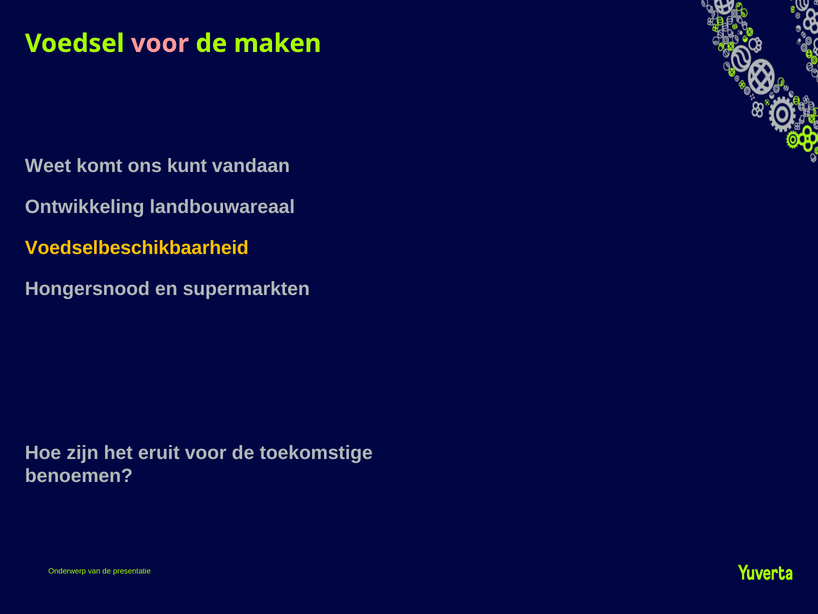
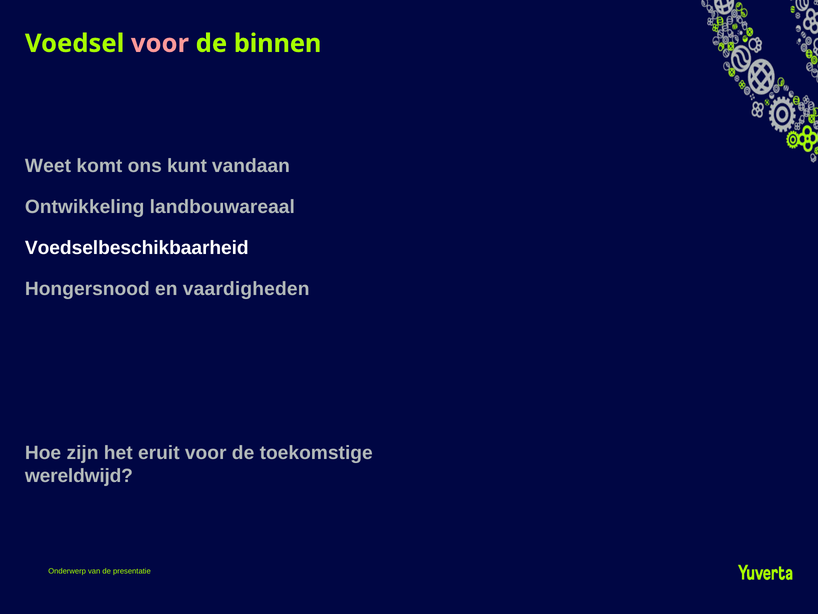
maken: maken -> binnen (278, 43)
Voedselbeschikbaarheid colour: yellow -> white (137, 248)
supermarkten: supermarkten -> vaardigheden (246, 289)
benoemen: benoemen -> wereldwijd (79, 475)
